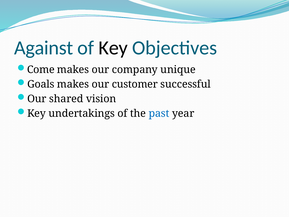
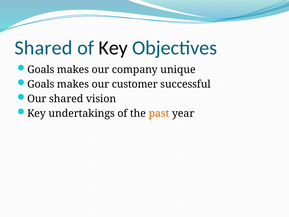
Against: Against -> Shared (44, 48)
Come: Come -> Goals (41, 70)
past colour: blue -> orange (159, 113)
